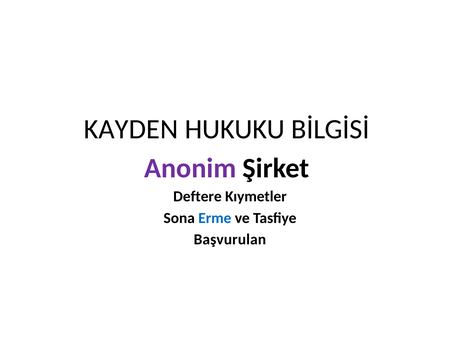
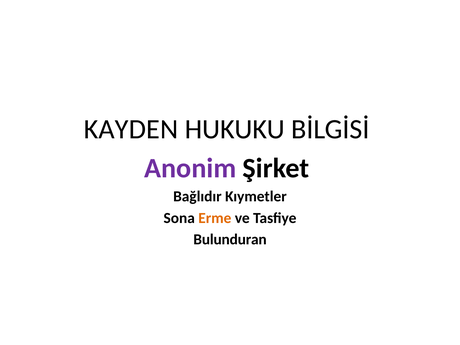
Deftere: Deftere -> Bağlıdır (197, 197)
Erme colour: blue -> orange (215, 218)
Başvurulan: Başvurulan -> Bulunduran (230, 239)
